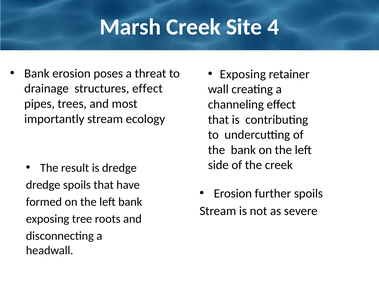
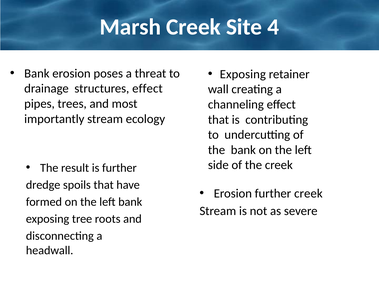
is dredge: dredge -> further (119, 168)
further spoils: spoils -> creek (308, 194)
